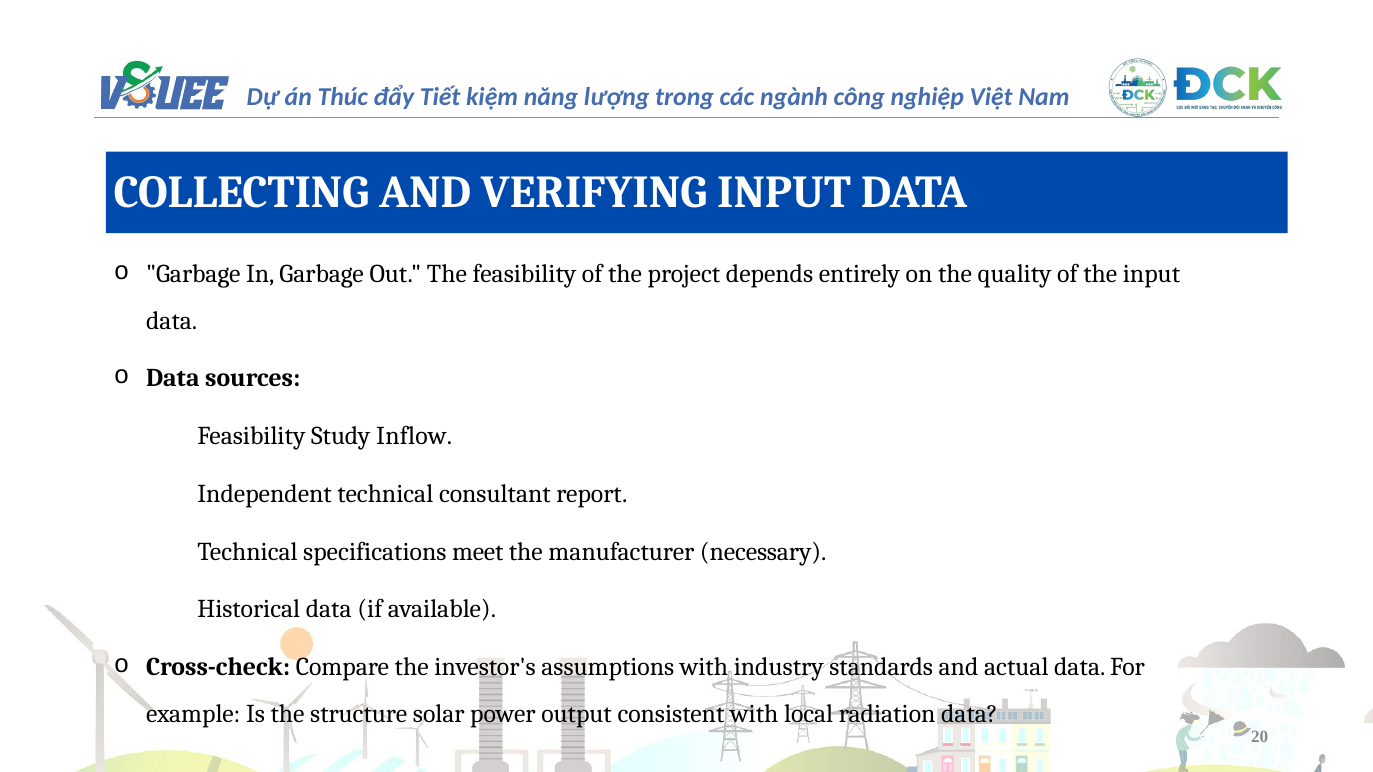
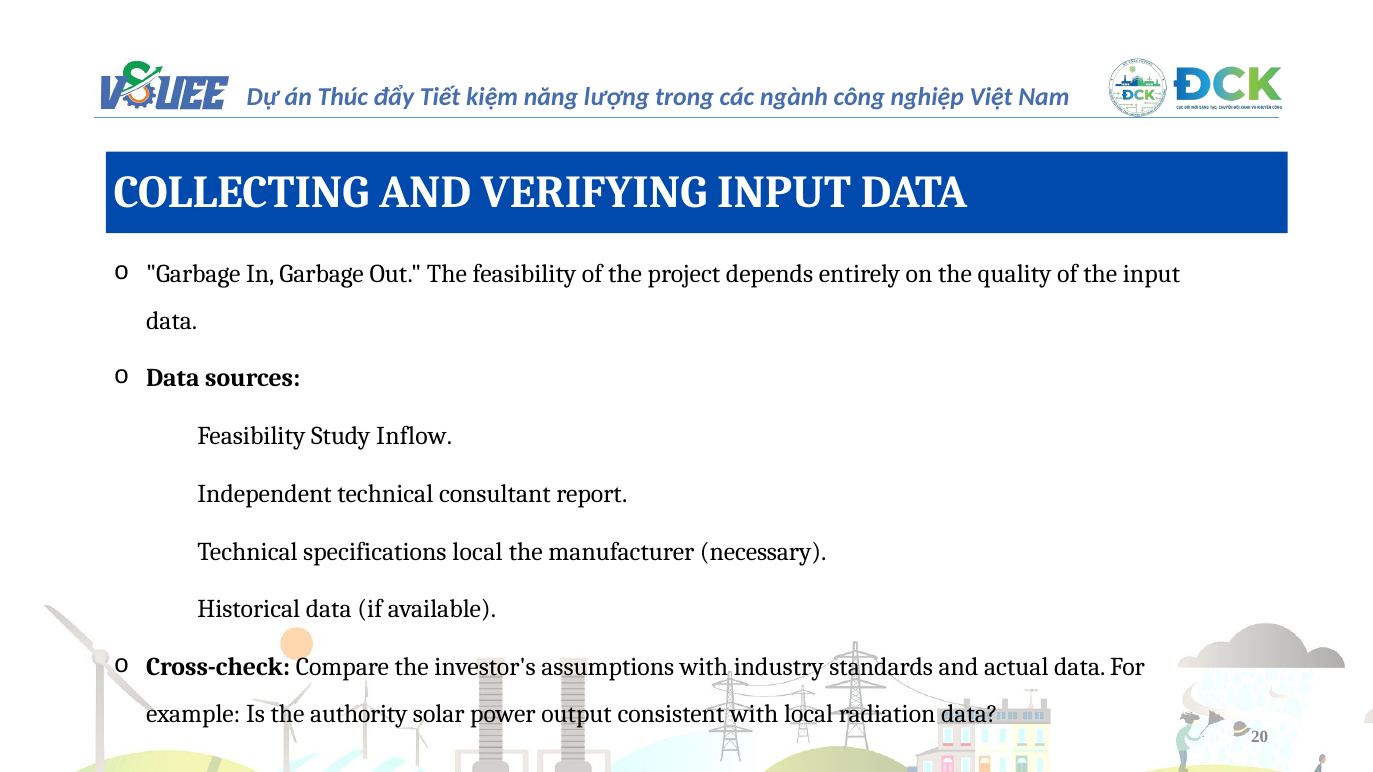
specifications meet: meet -> local (477, 552)
structure: structure -> authority (359, 714)
